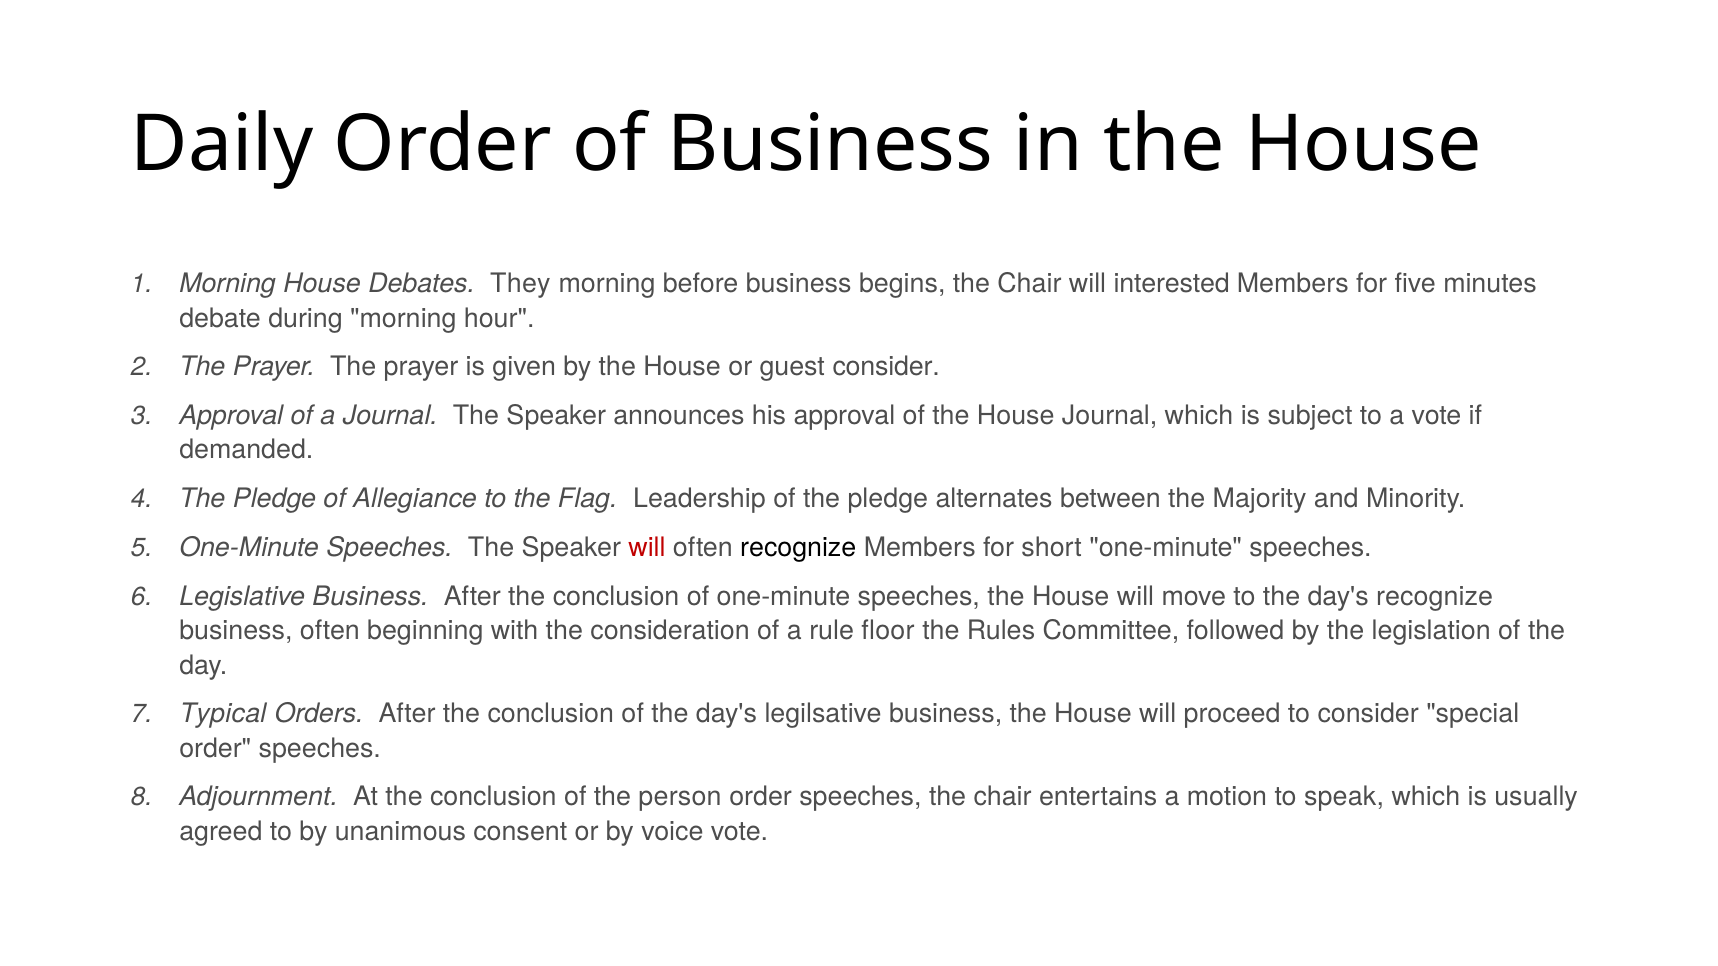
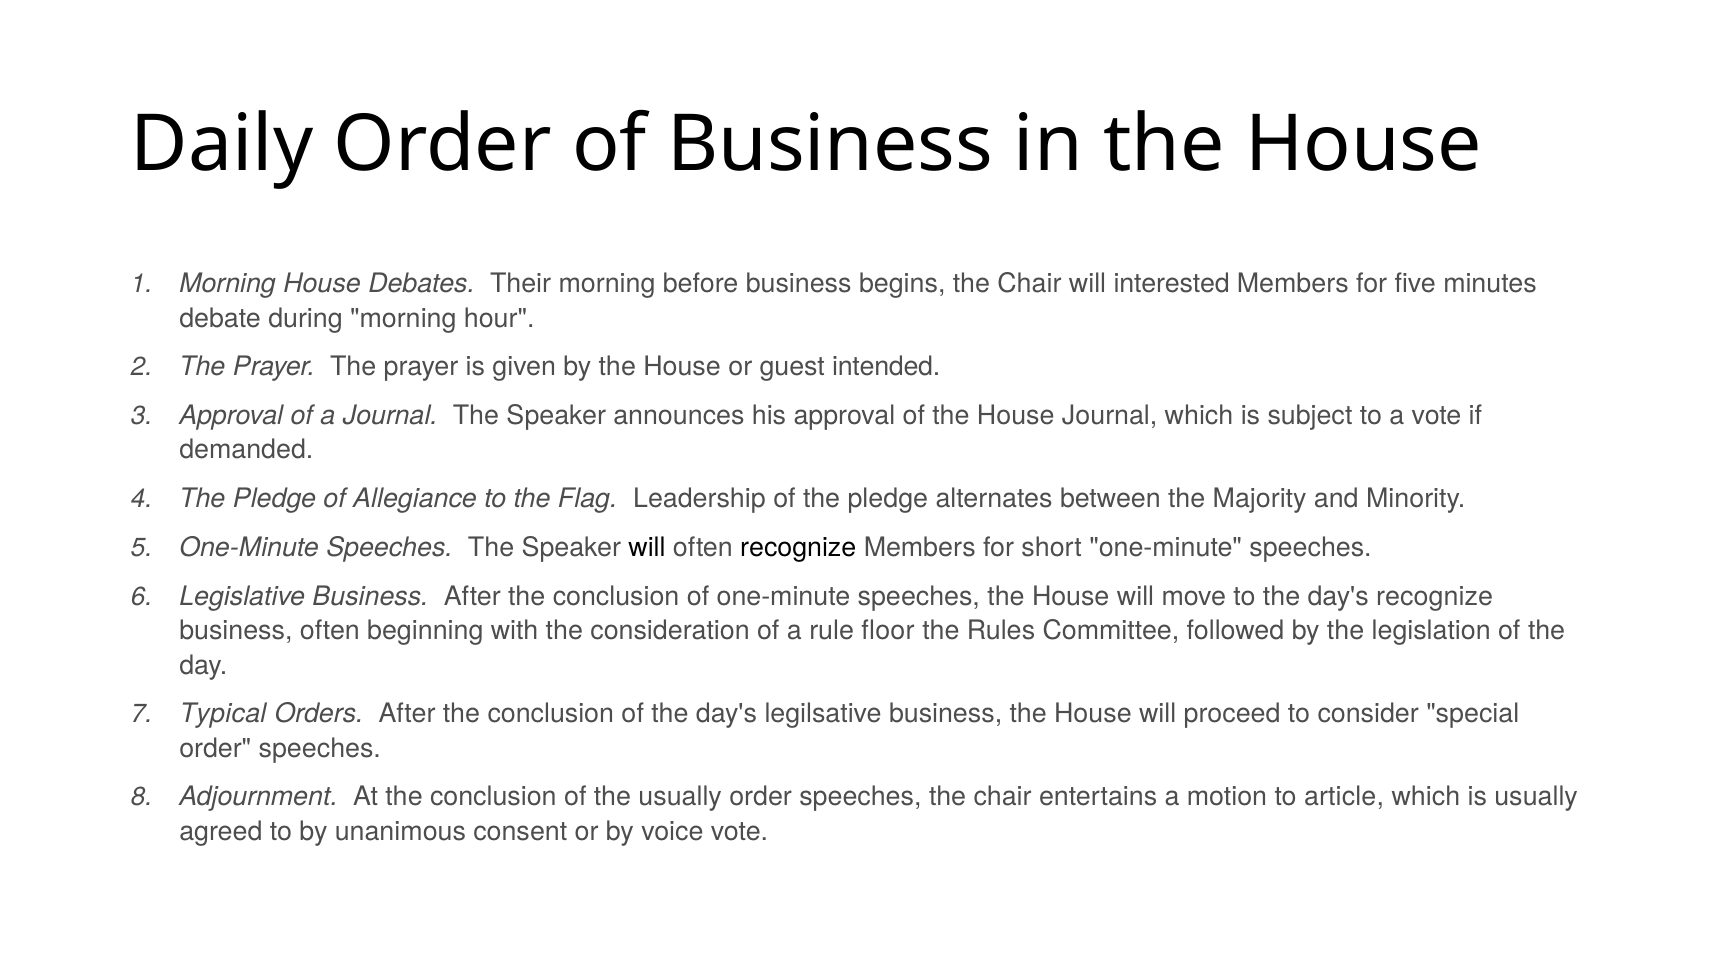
They: They -> Their (521, 284)
guest consider: consider -> intended (886, 367)
will colour: red -> black (647, 548)
the person: person -> usually (680, 797)
speak: speak -> article (1344, 797)
